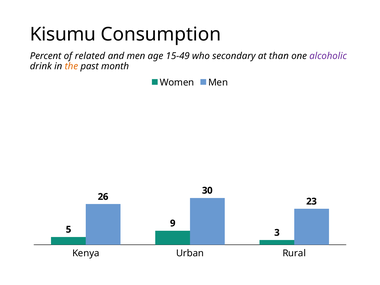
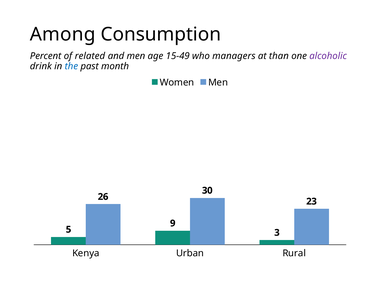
Kisumu: Kisumu -> Among (63, 34)
secondary: secondary -> managers (234, 56)
the colour: orange -> blue (71, 66)
